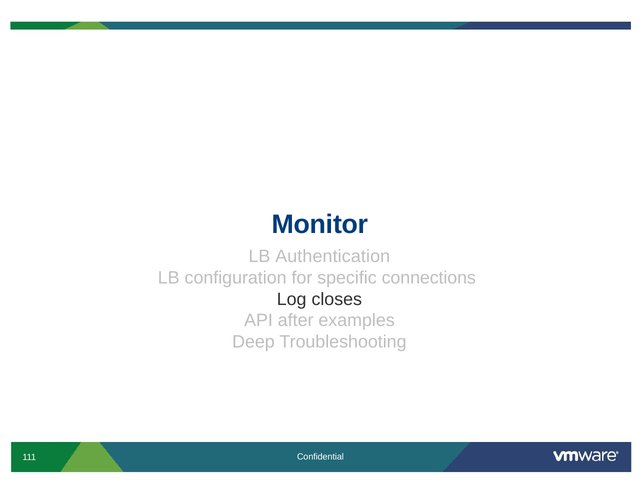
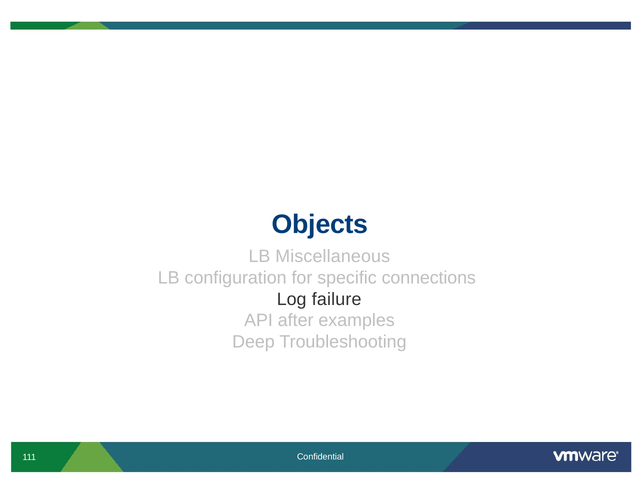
Monitor: Monitor -> Objects (320, 224)
Authentication: Authentication -> Miscellaneous (333, 256)
closes: closes -> failure (337, 299)
